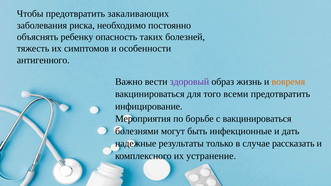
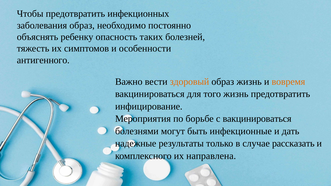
закаливающих: закаливающих -> инфекционных (138, 14)
заболевания риска: риска -> образ (82, 25)
здоровый colour: purple -> orange (190, 82)
того всеми: всеми -> жизнь (236, 94)
устранение: устранение -> направлена (211, 156)
